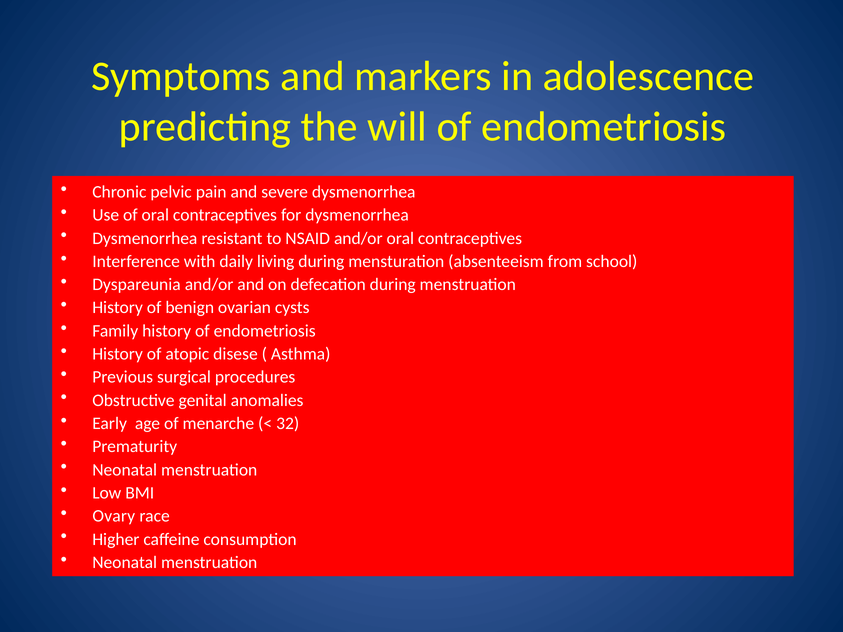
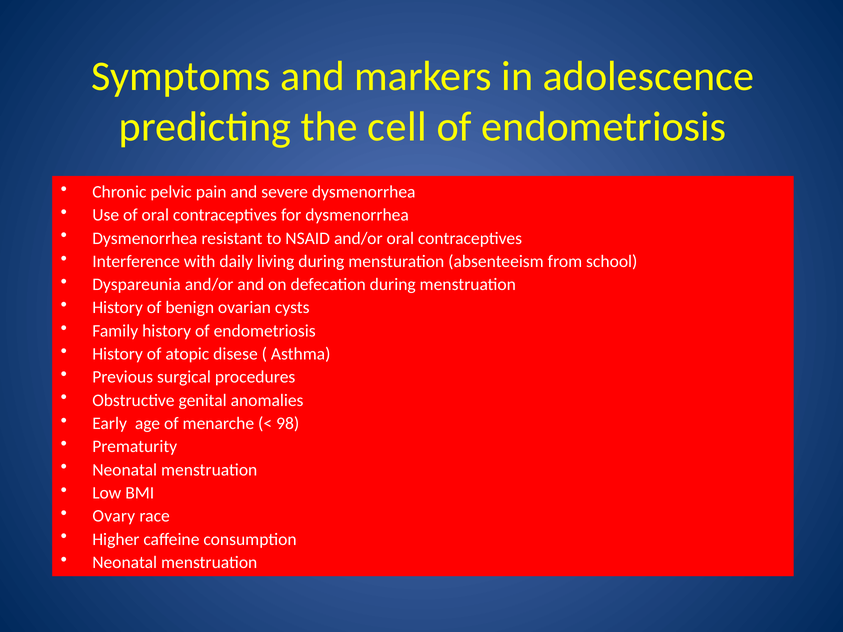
will: will -> cell (397, 127)
32: 32 -> 98 (288, 424)
